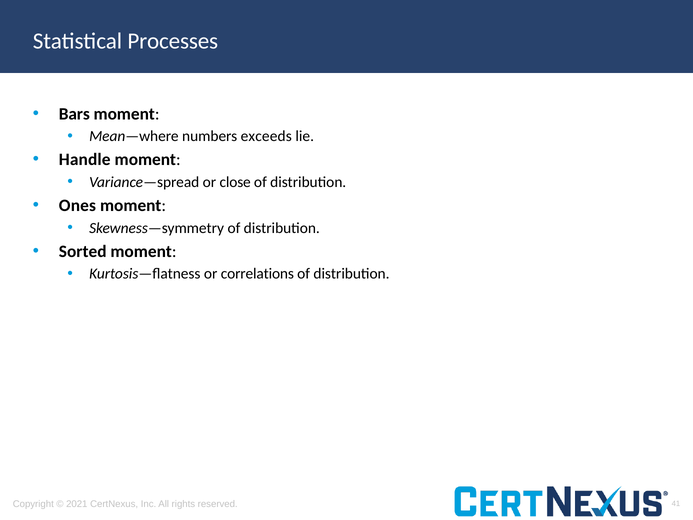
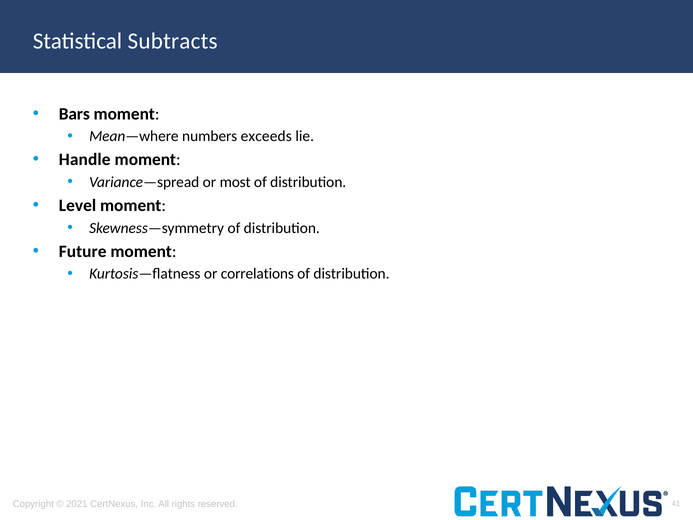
Processes: Processes -> Subtracts (173, 41)
close: close -> most (235, 182)
Ones: Ones -> Level (78, 205)
Sorted: Sorted -> Future (83, 251)
